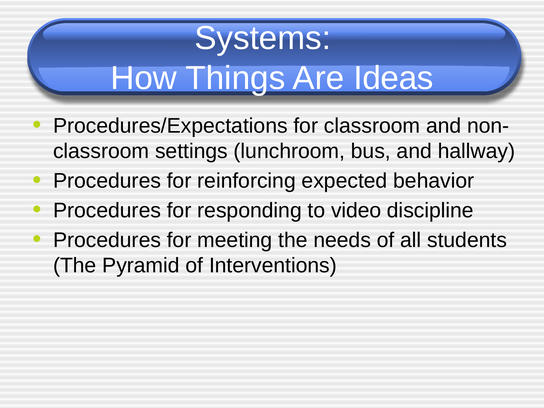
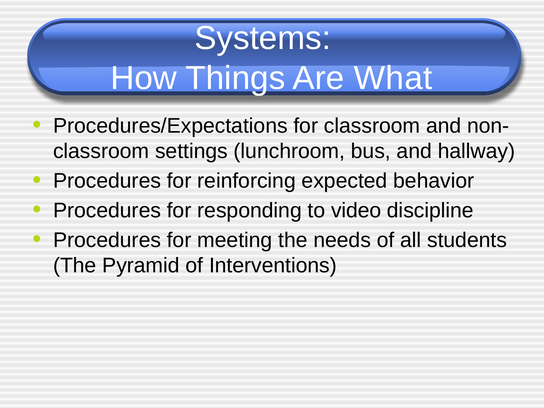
Ideas: Ideas -> What (393, 78)
